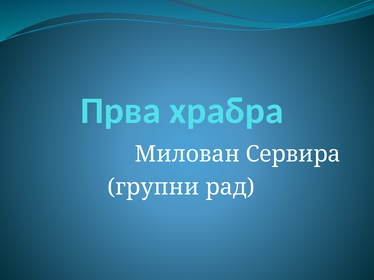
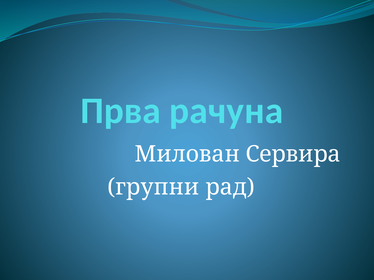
храбра: храбра -> рачуна (226, 111)
